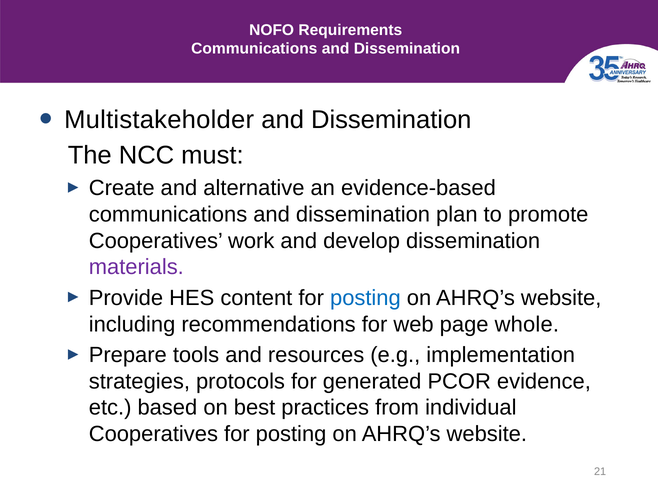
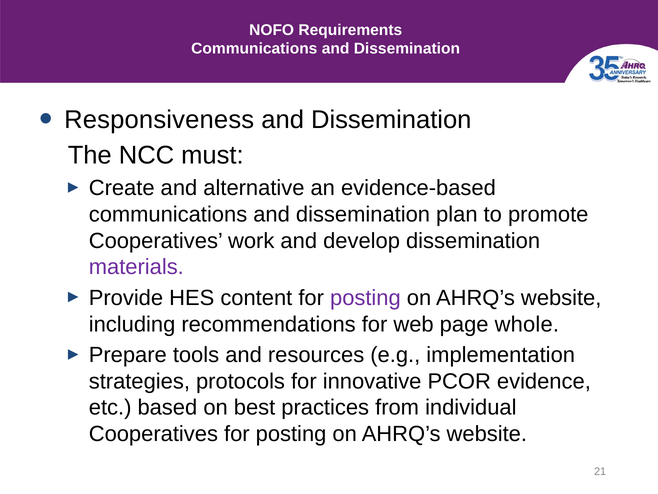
Multistakeholder: Multistakeholder -> Responsiveness (159, 120)
posting colour: blue -> purple (365, 298)
generated: generated -> innovative (372, 381)
